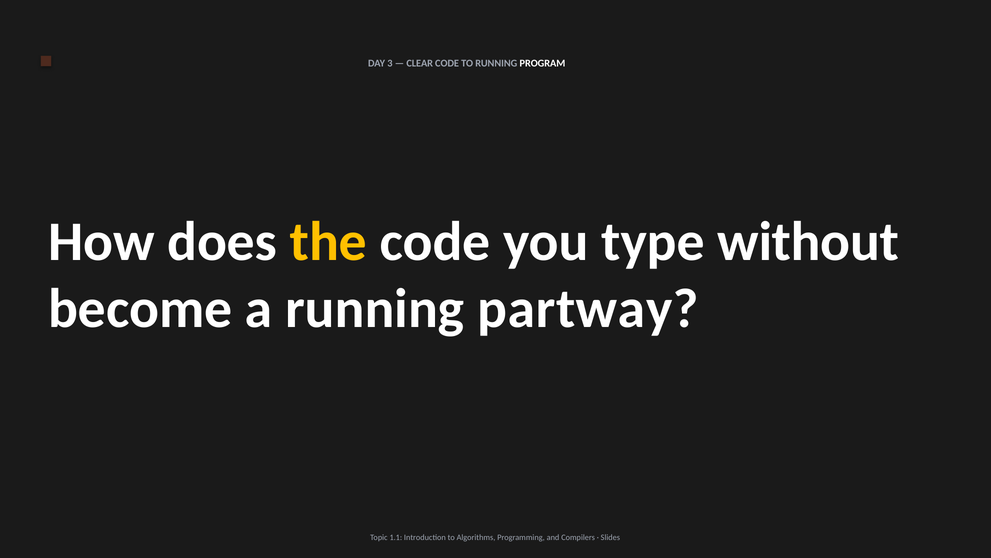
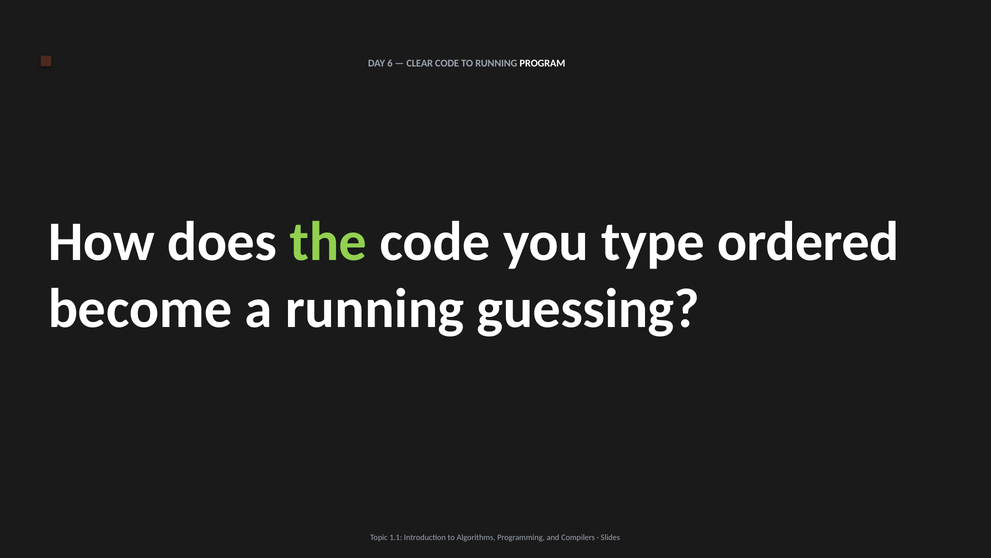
3: 3 -> 6 (390, 63)
the colour: yellow -> light green (328, 242)
without: without -> ordered (808, 242)
partway: partway -> guessing (588, 309)
